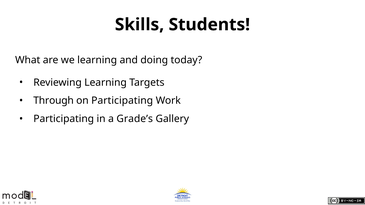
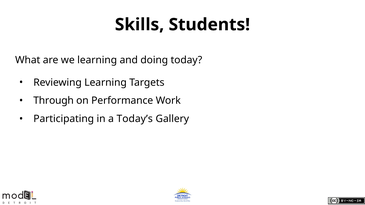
on Participating: Participating -> Performance (122, 101)
Grade’s: Grade’s -> Today’s (135, 119)
